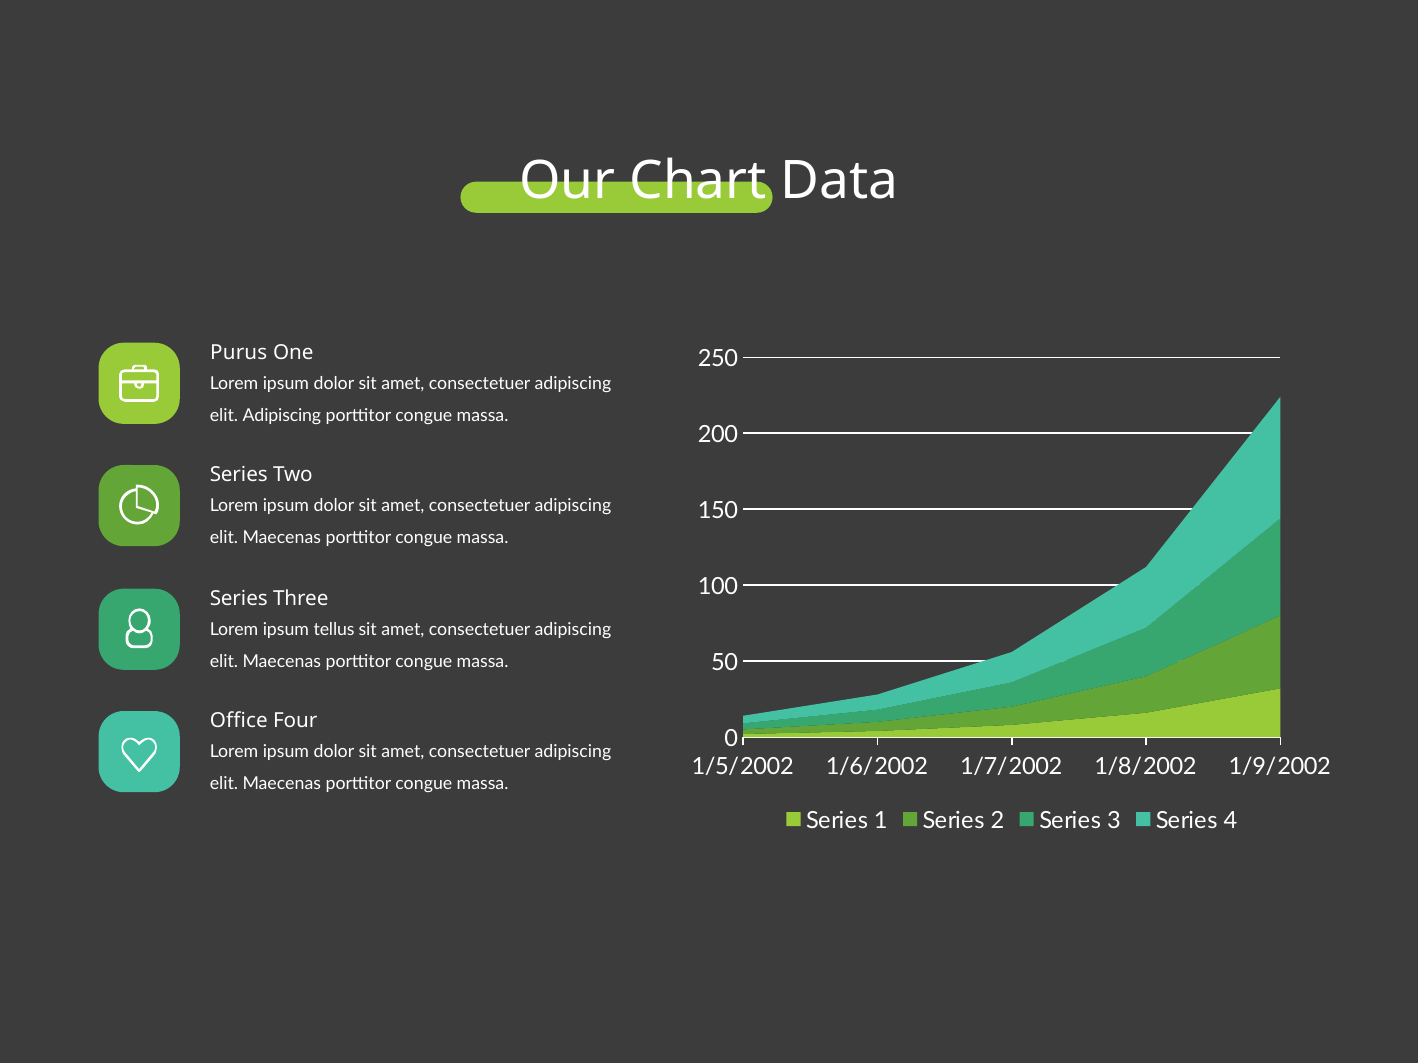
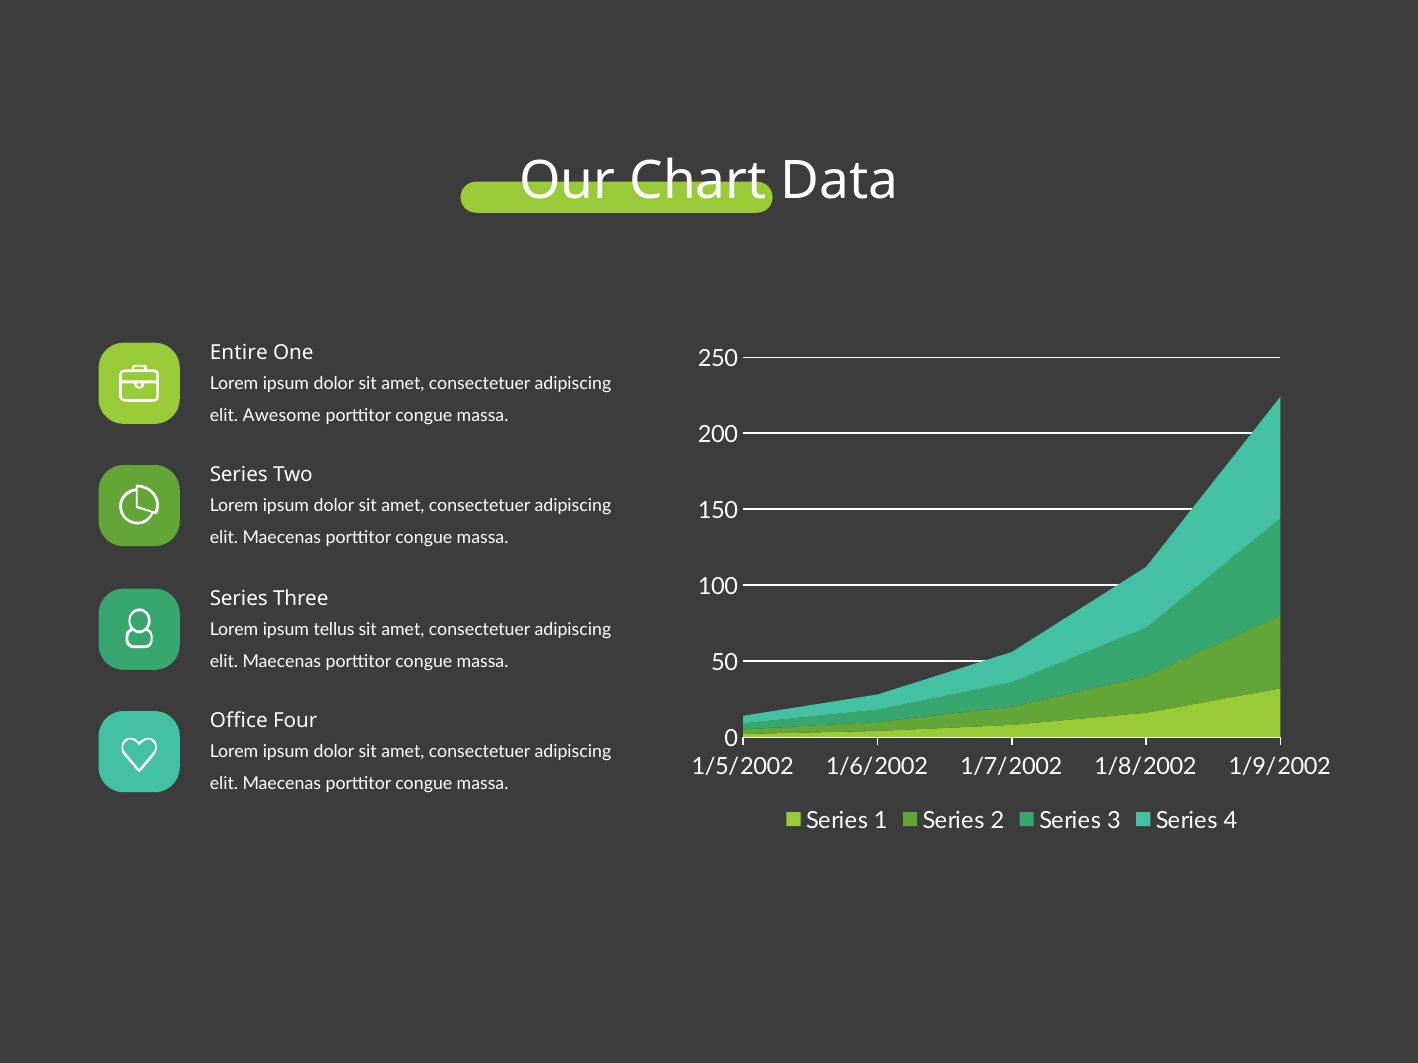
Purus: Purus -> Entire (239, 353)
elit Adipiscing: Adipiscing -> Awesome (282, 416)
